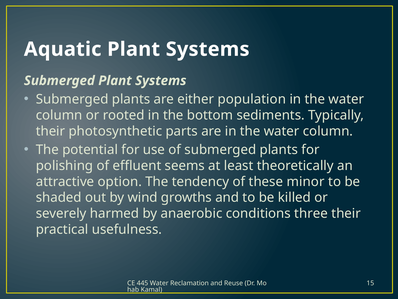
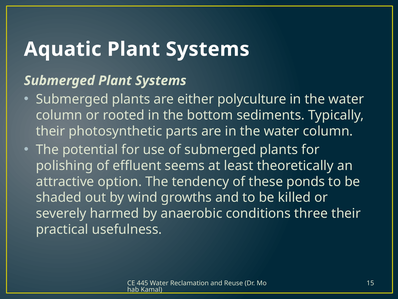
population: population -> polyculture (252, 99)
minor: minor -> ponds (306, 181)
